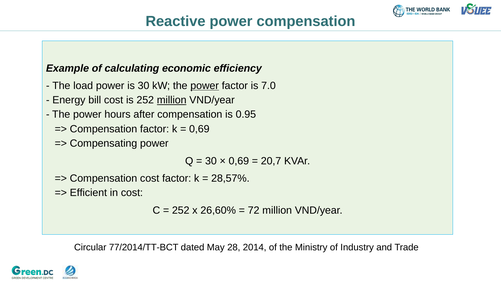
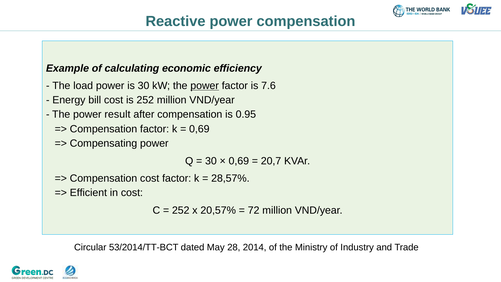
7.0: 7.0 -> 7.6 (268, 86)
million underline: present -> none (172, 100)
hours: hours -> result (117, 114)
26,60%: 26,60% -> 20,57% (218, 210)
77/2014/TT-BCT: 77/2014/TT-BCT -> 53/2014/TT-BCT (144, 247)
